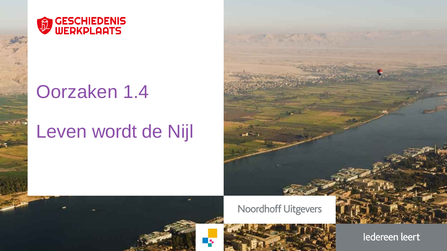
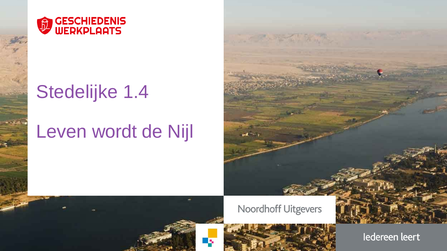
Oorzaken: Oorzaken -> Stedelijke (77, 92)
